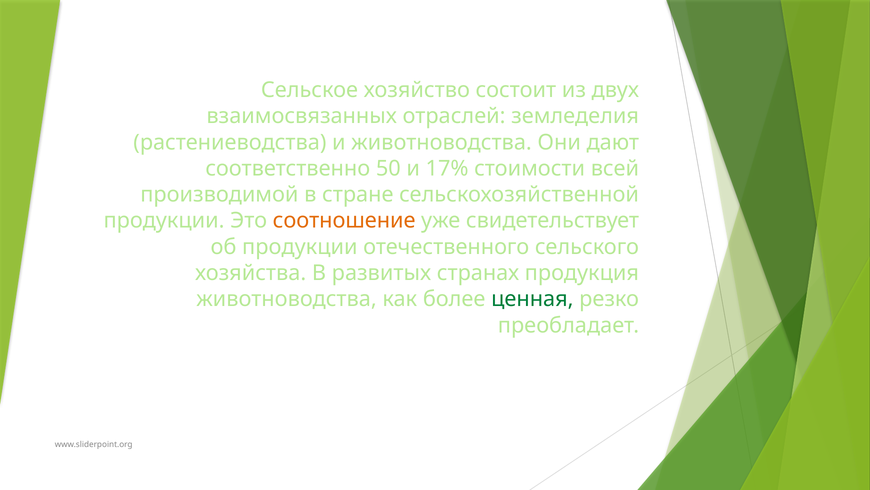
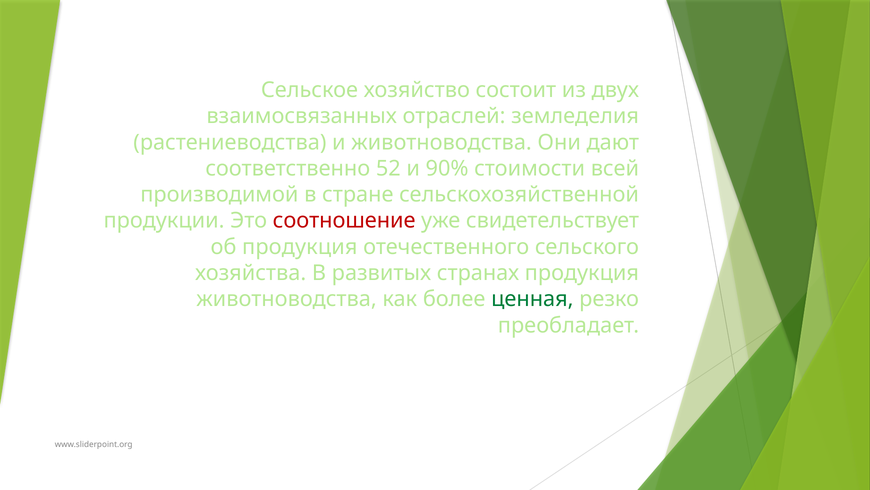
50: 50 -> 52 (388, 168)
17%: 17% -> 90% (447, 168)
соотношение colour: orange -> red (344, 220)
об продукции: продукции -> продукция (300, 247)
